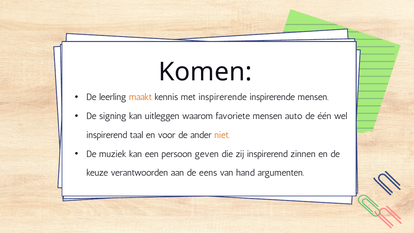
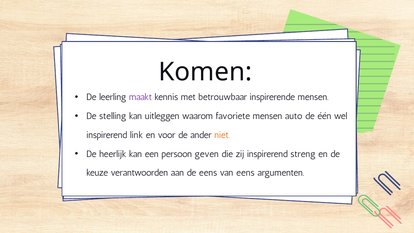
maakt colour: orange -> purple (140, 97)
met inspirerende: inspirerende -> betrouwbaar (223, 97)
signing: signing -> stelling (113, 116)
taal: taal -> link (136, 135)
muziek: muziek -> heerlijk (113, 154)
zinnen: zinnen -> streng (303, 154)
van hand: hand -> eens (245, 173)
